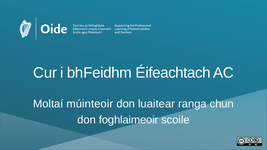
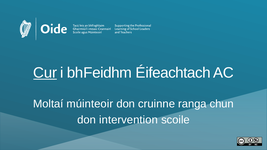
Cur underline: none -> present (45, 73)
luaitear: luaitear -> cruinne (157, 104)
foghlaimeoir: foghlaimeoir -> intervention (128, 120)
